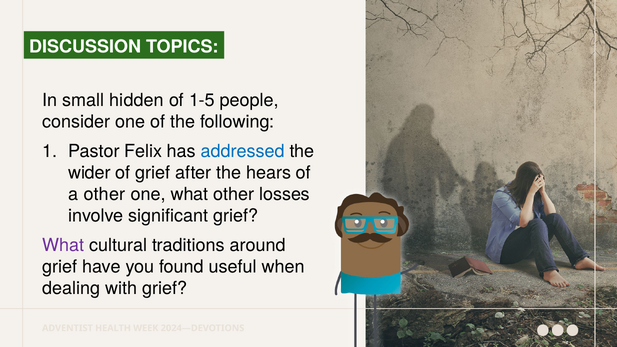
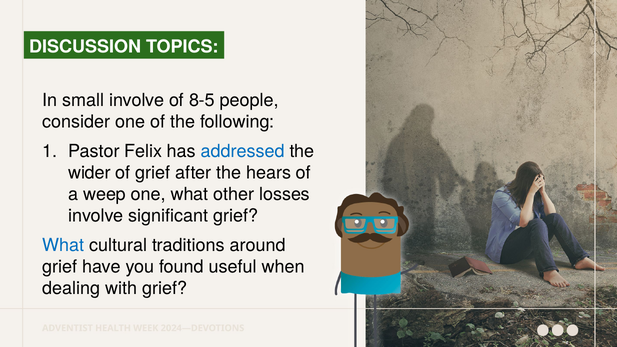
small hidden: hidden -> involve (137, 100)
1-5: 1-5 -> 8-5 (202, 100)
a other: other -> weep (105, 194)
What colour: purple -> blue (63, 245)
